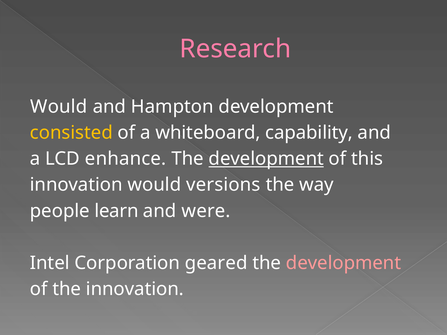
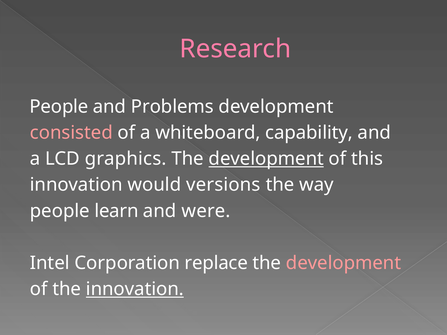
Would: Would -> People (59, 107)
Hampton: Hampton -> Problems (172, 107)
consisted colour: yellow -> pink (71, 133)
enhance: enhance -> graphics (126, 159)
geared: geared -> replace (216, 263)
innovation underline: none -> present (135, 289)
